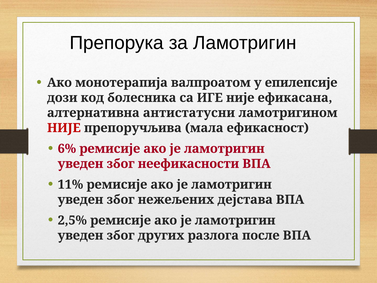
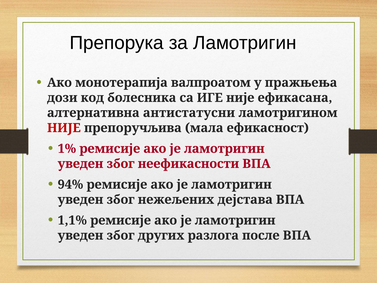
епилепсије: епилепсије -> пражњења (301, 83)
6%: 6% -> 1% (67, 149)
11%: 11% -> 94% (70, 184)
2,5%: 2,5% -> 1,1% (72, 220)
